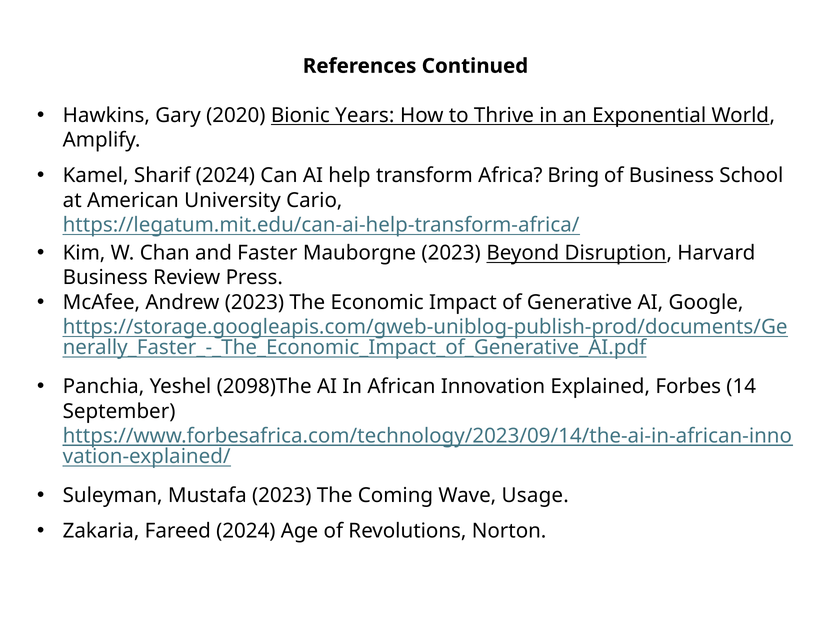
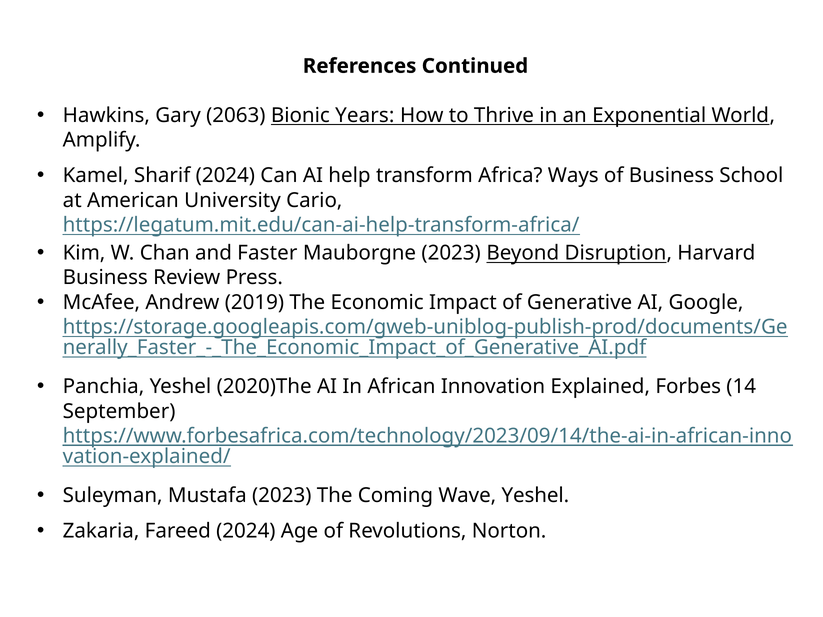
2020: 2020 -> 2063 (236, 115)
Bring: Bring -> Ways (573, 176)
Andrew 2023: 2023 -> 2019 (254, 303)
2098)The: 2098)The -> 2020)The (264, 387)
Wave Usage: Usage -> Yeshel (535, 496)
